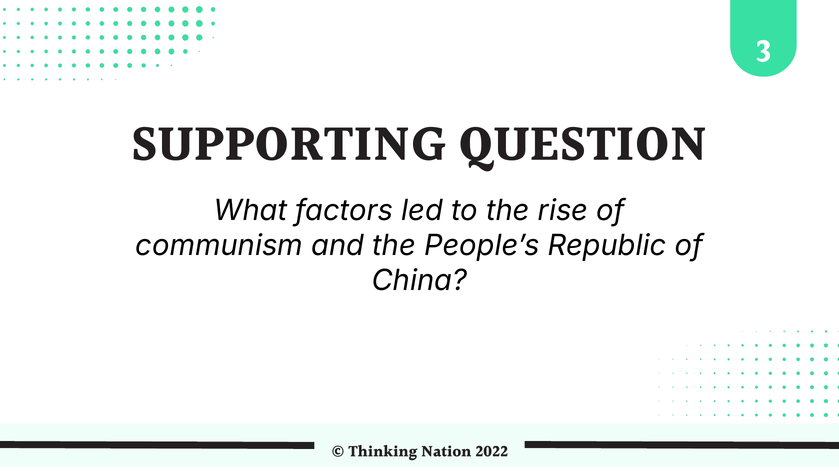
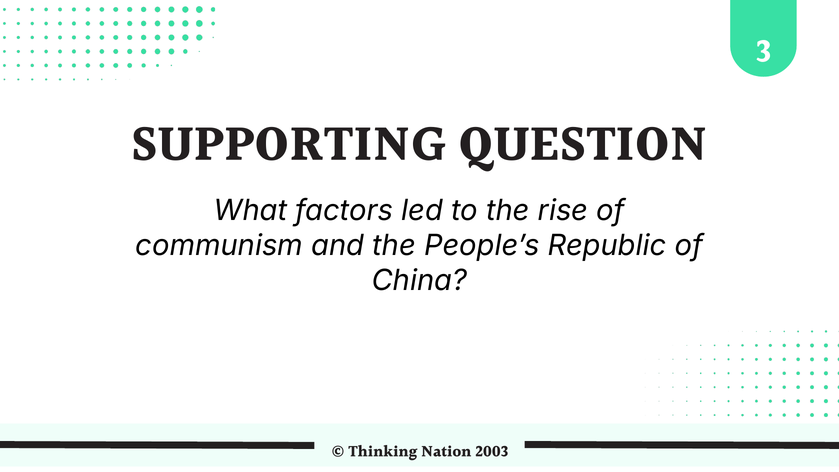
2022: 2022 -> 2003 (492, 452)
